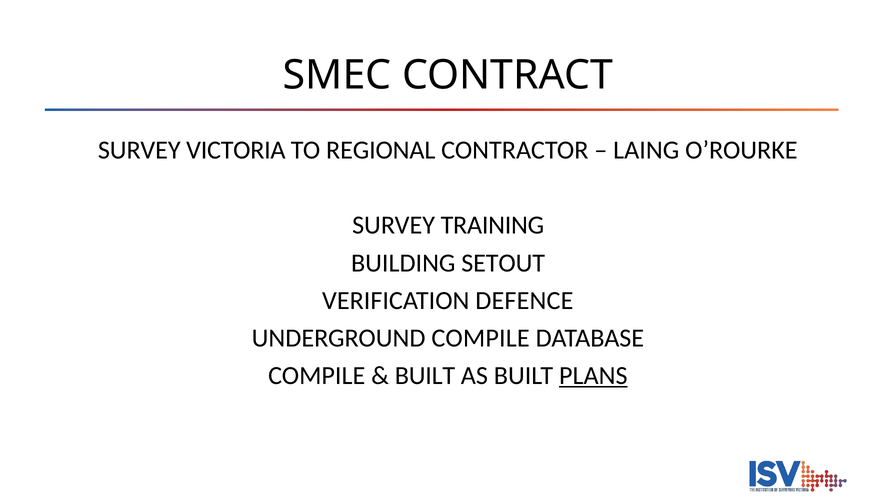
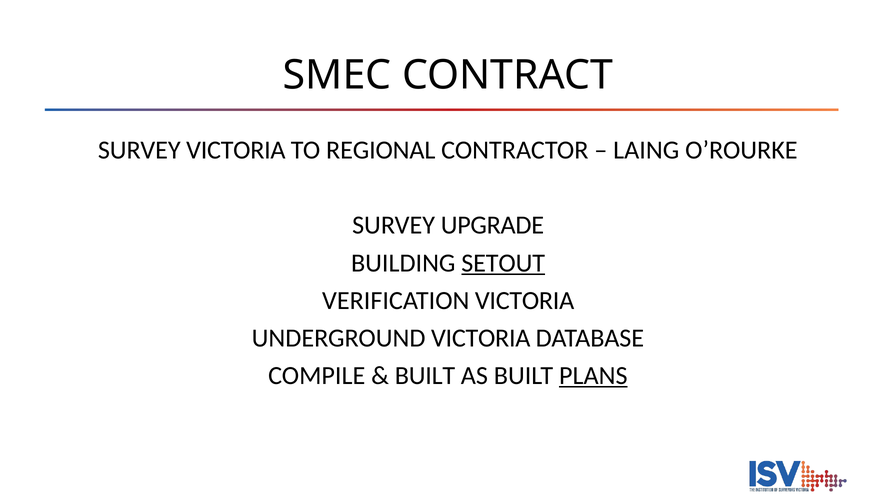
TRAINING: TRAINING -> UPGRADE (492, 226)
SETOUT underline: none -> present (503, 263)
VERIFICATION DEFENCE: DEFENCE -> VICTORIA (525, 301)
UNDERGROUND COMPILE: COMPILE -> VICTORIA (481, 338)
